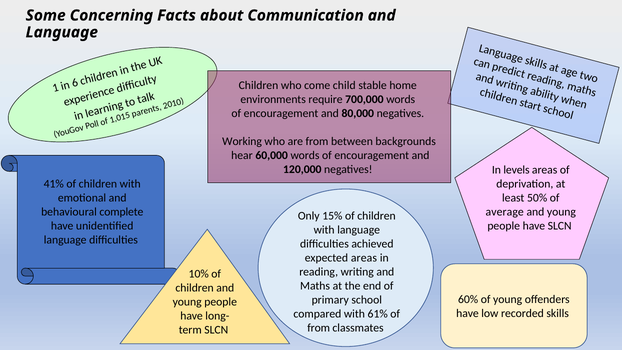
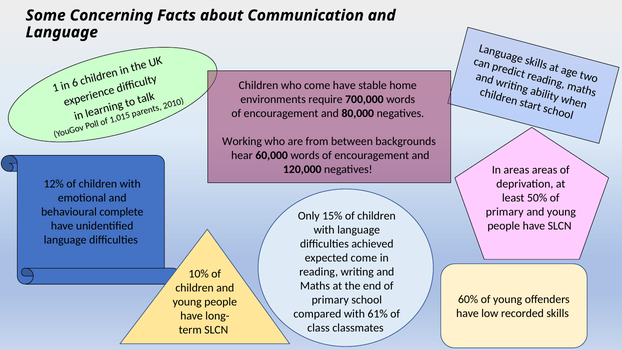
come child: child -> have (344, 86)
In levels: levels -> areas (516, 170)
41%: 41% -> 12% (54, 184)
average: average -> primary (505, 212)
expected areas: areas -> come (364, 258)
from: from -> class (319, 328)
